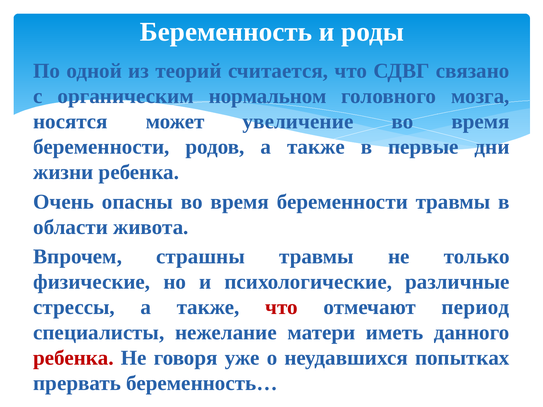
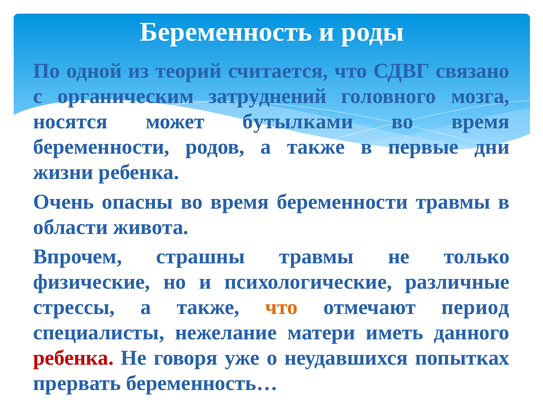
нормальном: нормальном -> затруднений (268, 96)
увеличение: увеличение -> бутылками (298, 122)
что colour: red -> orange (282, 307)
